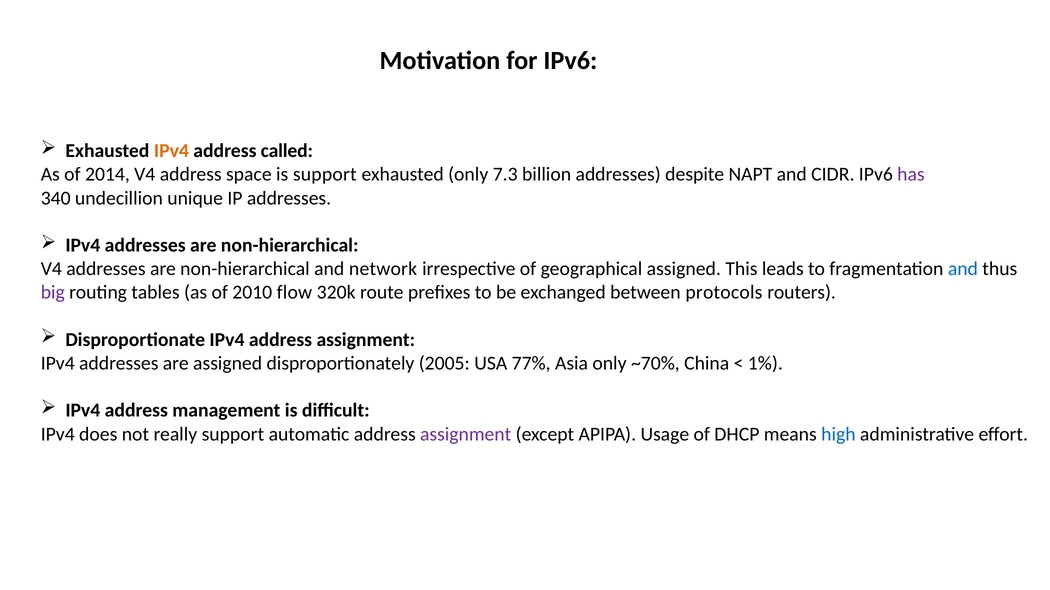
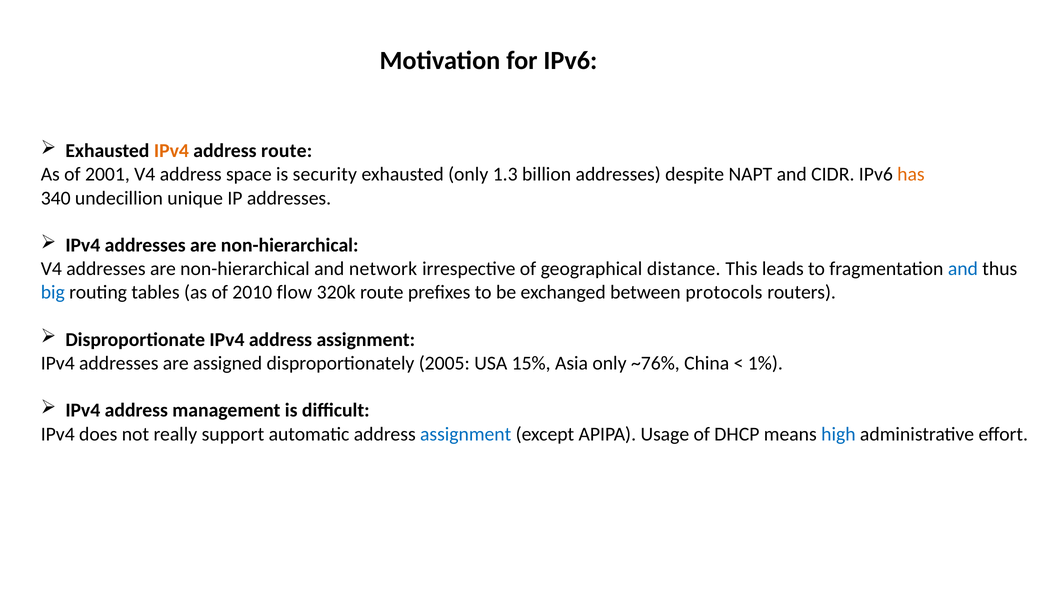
address called: called -> route (287, 151)
2014: 2014 -> 2001 (107, 175)
is support: support -> security (325, 175)
7.3: 7.3 -> 1.3 (505, 175)
has colour: purple -> orange (911, 175)
geographical assigned: assigned -> distance (684, 269)
big colour: purple -> blue (53, 293)
77%: 77% -> 15% (531, 364)
~70%: ~70% -> ~76% (655, 364)
assignment colour: purple -> blue (466, 435)
